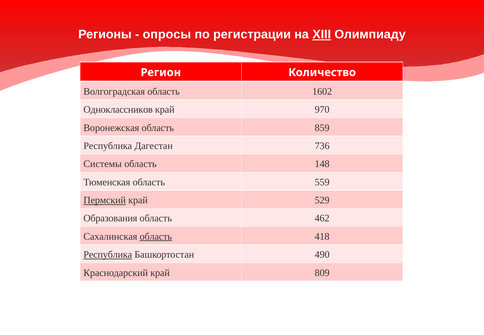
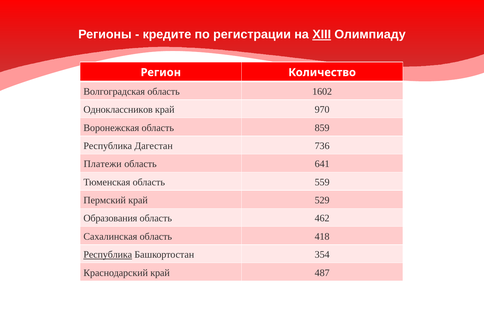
опросы: опросы -> кредите (167, 34)
Системы: Системы -> Платежи (103, 164)
148: 148 -> 641 (322, 164)
Пермский underline: present -> none (105, 200)
область underline: present -> none (156, 237)
490: 490 -> 354 (322, 255)
809: 809 -> 487 (322, 273)
